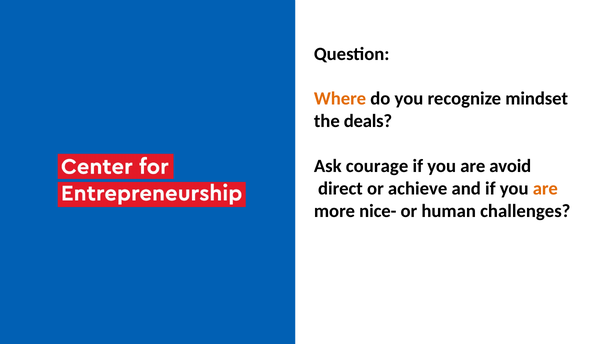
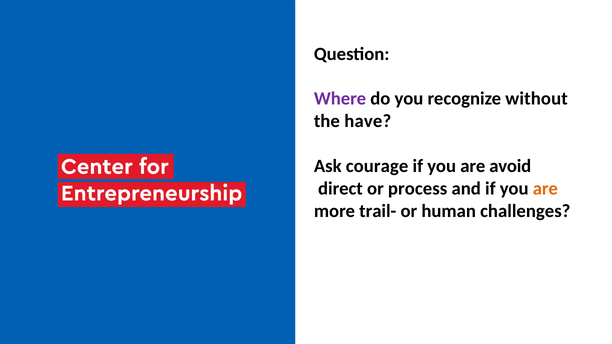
Where colour: orange -> purple (340, 99)
mindset: mindset -> without (537, 99)
deals: deals -> have (368, 121)
achieve: achieve -> process (418, 189)
nice-: nice- -> trail- (378, 211)
